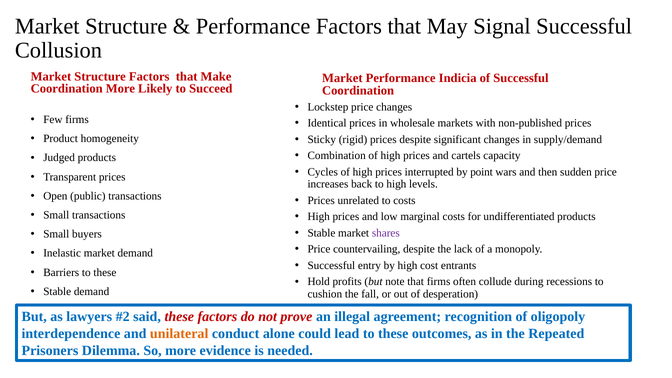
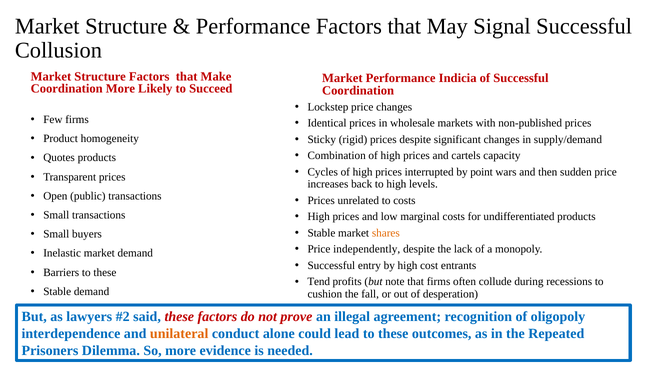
Judged: Judged -> Quotes (59, 158)
shares colour: purple -> orange (386, 233)
countervailing: countervailing -> independently (367, 249)
Hold: Hold -> Tend (319, 282)
